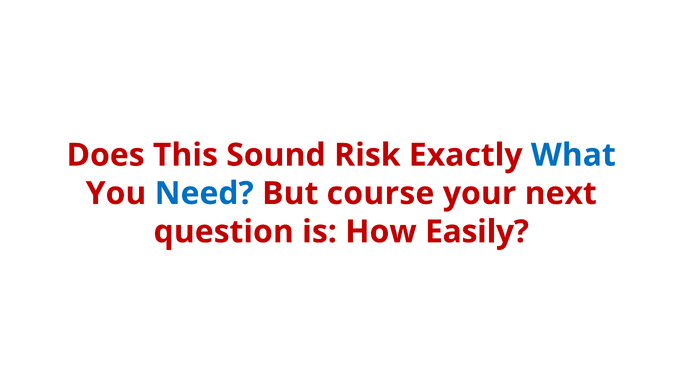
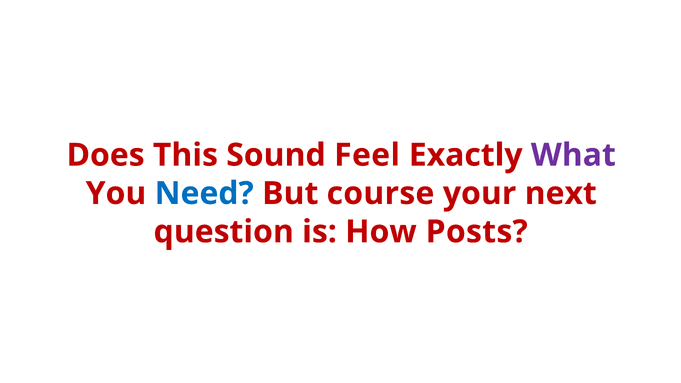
Risk: Risk -> Feel (367, 155)
What colour: blue -> purple (573, 155)
Easily: Easily -> Posts (477, 232)
